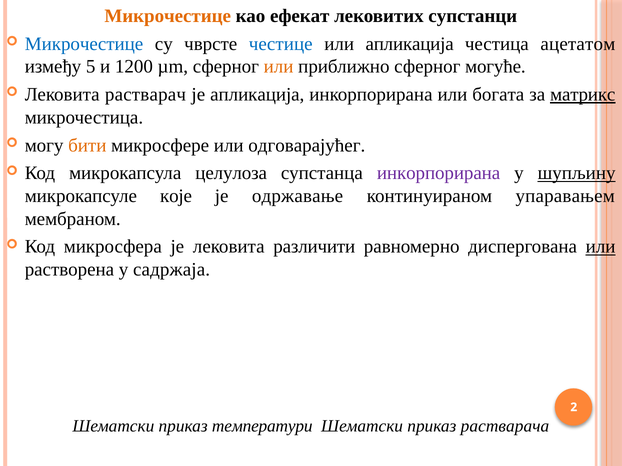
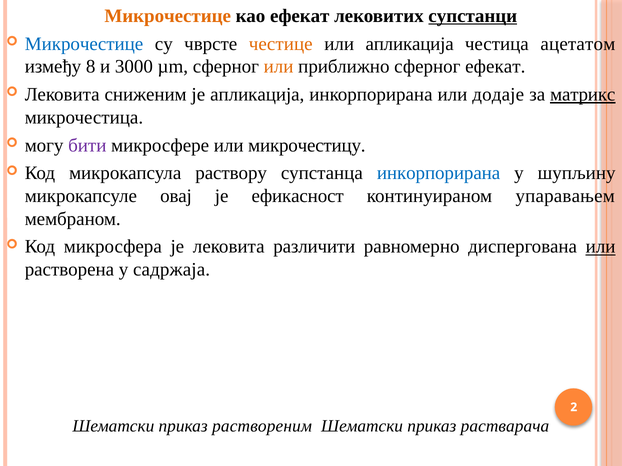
супстанци underline: none -> present (473, 16)
честице colour: blue -> orange (281, 44)
5: 5 -> 8 (91, 67)
1200: 1200 -> 3000 (134, 67)
сферног могуће: могуће -> ефекат (495, 67)
растварач: растварач -> сниженим (146, 95)
богата: богата -> додаје (498, 95)
бити colour: orange -> purple (87, 145)
одговарајућег: одговарајућег -> микрочестицу (307, 145)
целулоза: целулоза -> раствору (231, 173)
инкорпорирана colour: purple -> blue (439, 173)
шупљину underline: present -> none (577, 173)
које: које -> овај (176, 196)
одржавање: одржавање -> ефикасност (298, 196)
температури: температури -> раствореним (262, 426)
